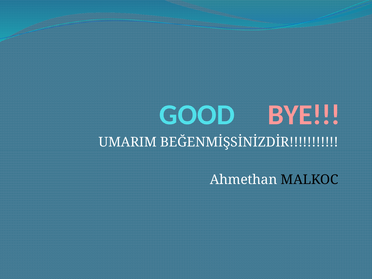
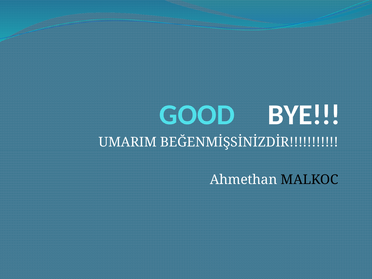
BYE colour: pink -> white (304, 115)
